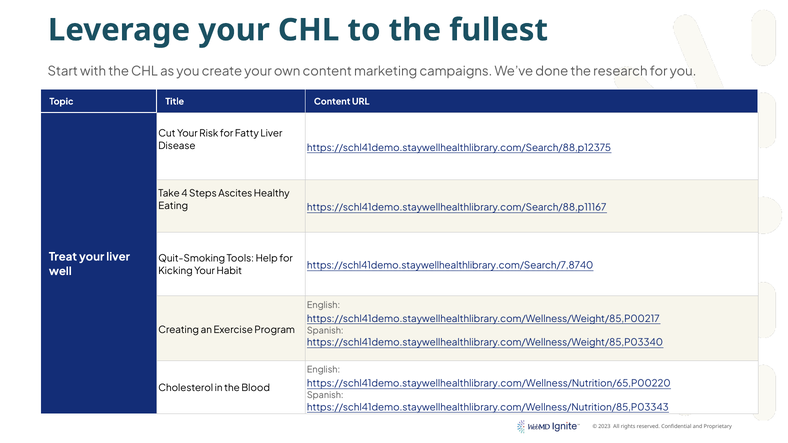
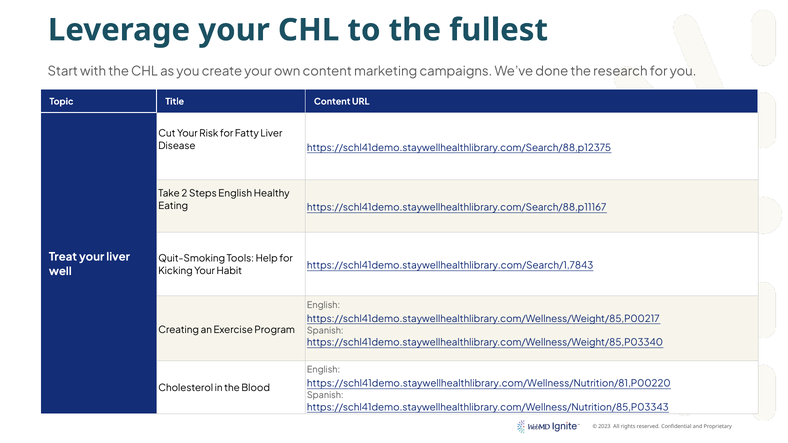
4: 4 -> 2 (184, 194)
Steps Ascites: Ascites -> English (235, 194)
https://schl41demo.staywellhealthlibrary.com/Search/7,8740: https://schl41demo.staywellhealthlibrary.com/Search/7,8740 -> https://schl41demo.staywellhealthlibrary.com/Search/1,7843 (450, 266)
https://schl41demo.staywellhealthlibrary.com/Wellness/Nutrition/65,P00220: https://schl41demo.staywellhealthlibrary.com/Wellness/Nutrition/65,P00220 -> https://schl41demo.staywellhealthlibrary.com/Wellness/Nutrition/81,P00220 (489, 384)
